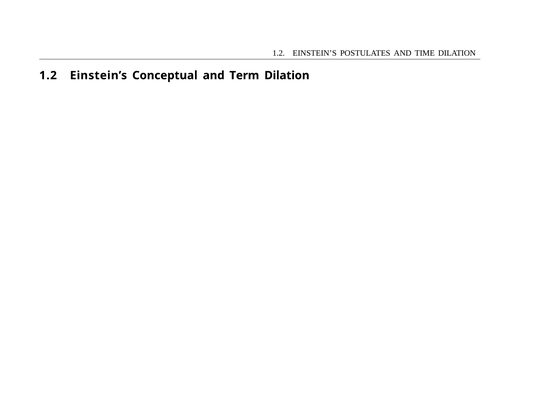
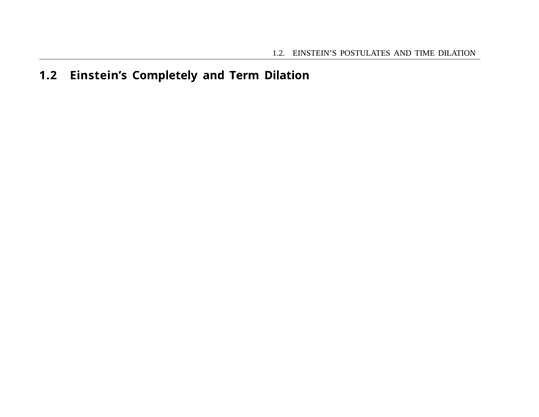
Conceptual: Conceptual -> Completely (165, 75)
